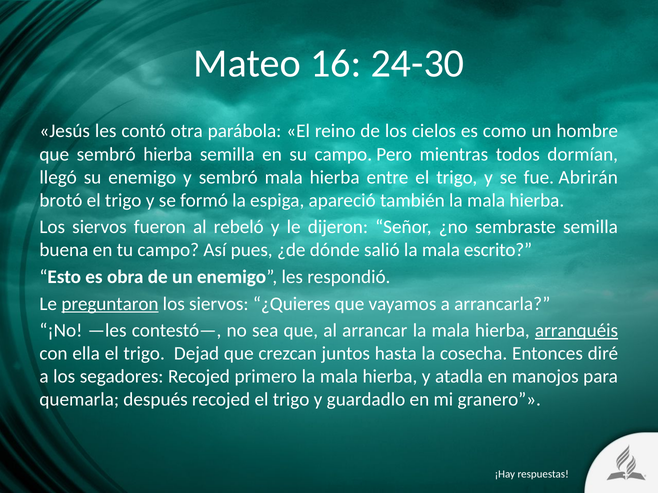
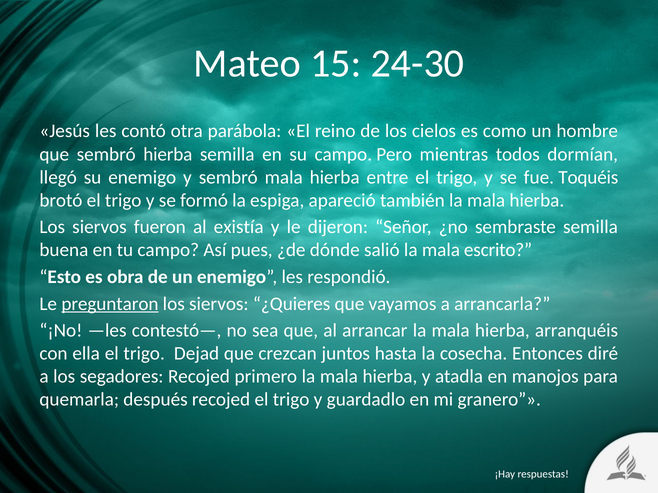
16: 16 -> 15 (336, 64)
Abrirán: Abrirán -> Toquéis (588, 177)
rebeló: rebeló -> existía (239, 227)
arranquéis underline: present -> none (577, 331)
